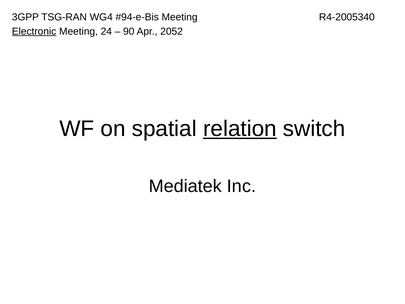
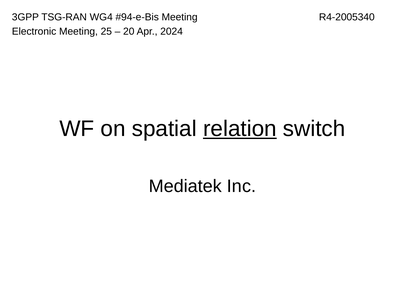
Electronic underline: present -> none (34, 31)
24: 24 -> 25 (106, 31)
90: 90 -> 20 (129, 31)
2052: 2052 -> 2024 (172, 31)
